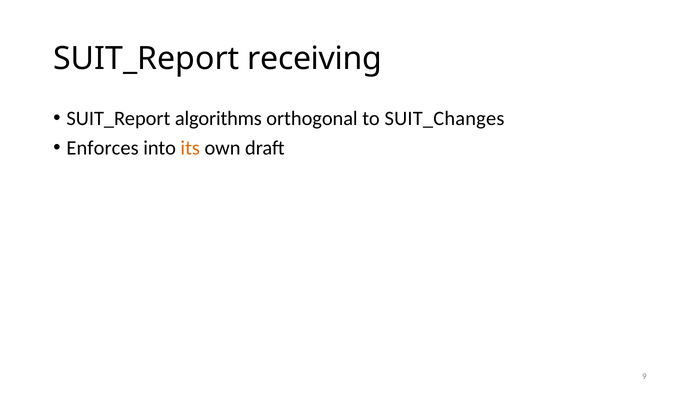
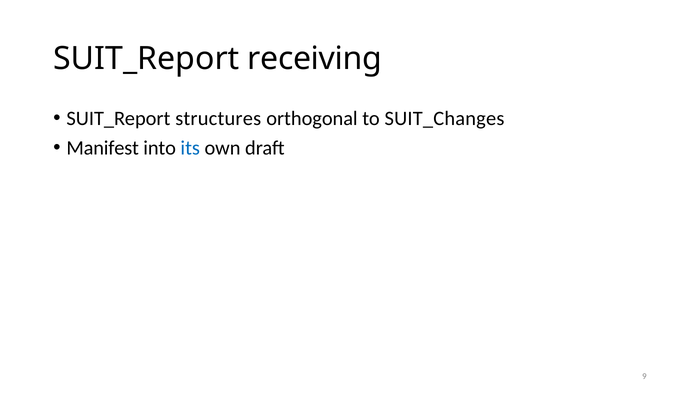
algorithms: algorithms -> structures (218, 118)
Enforces: Enforces -> Manifest (103, 148)
its colour: orange -> blue (190, 148)
